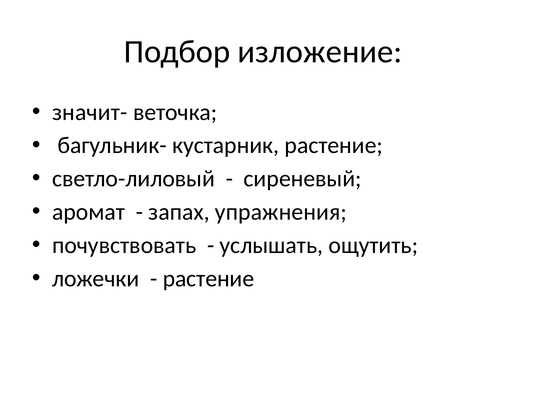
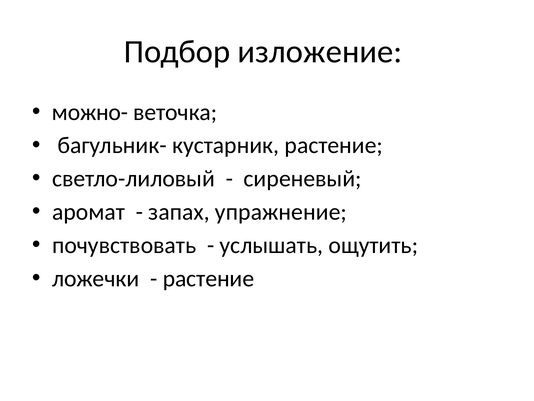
значит-: значит- -> можно- (90, 112)
упражнения: упражнения -> упражнение (281, 212)
